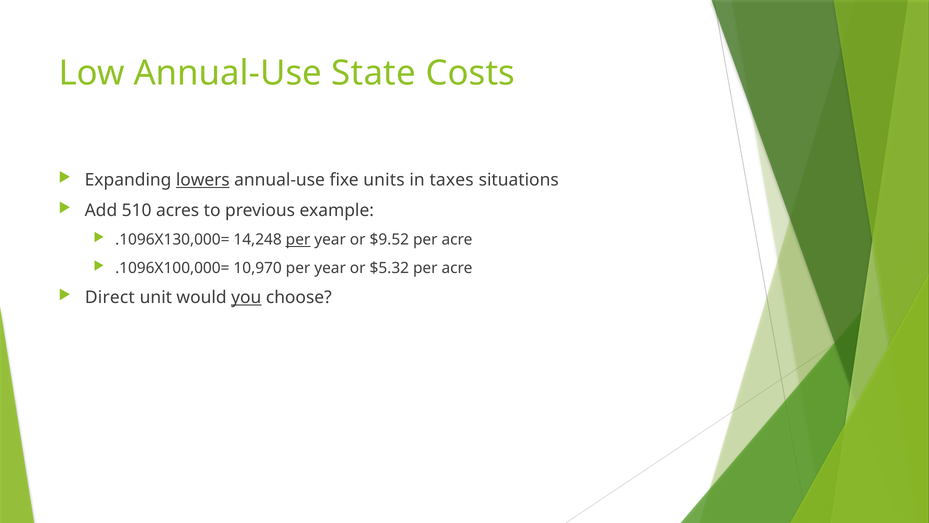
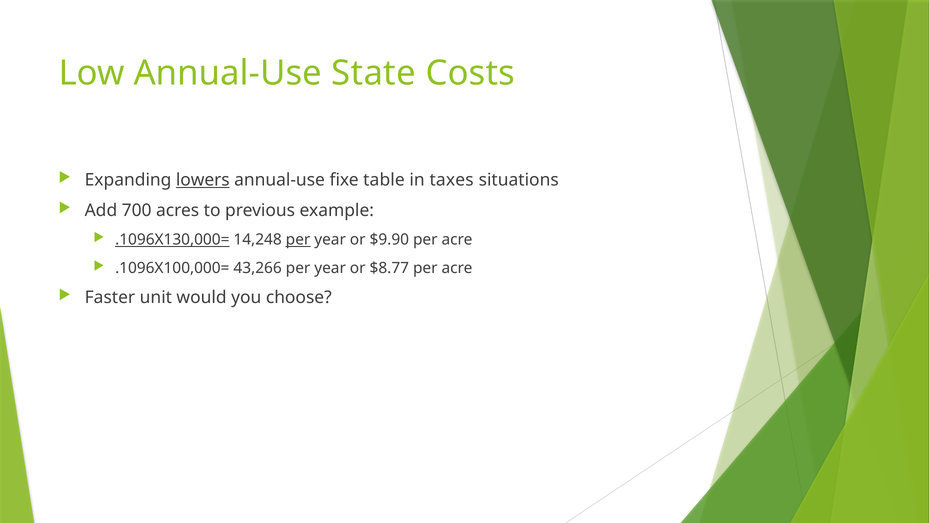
units: units -> table (384, 180)
510: 510 -> 700 (137, 210)
.1096X130,000= underline: none -> present (172, 240)
$9.52: $9.52 -> $9.90 (389, 240)
10,970: 10,970 -> 43,266 (258, 268)
$5.32: $5.32 -> $8.77 (389, 268)
Direct: Direct -> Faster (110, 297)
you underline: present -> none (246, 297)
